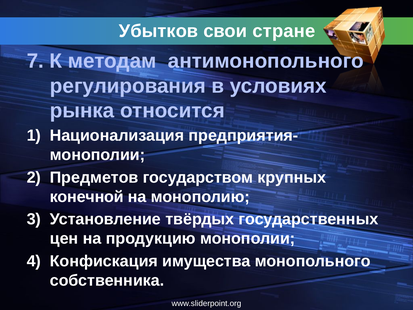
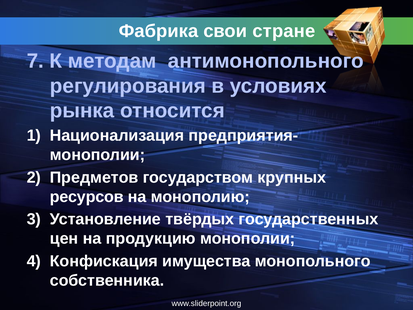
Убытков: Убытков -> Фабрика (159, 31)
конечной: конечной -> ресурсов (87, 197)
